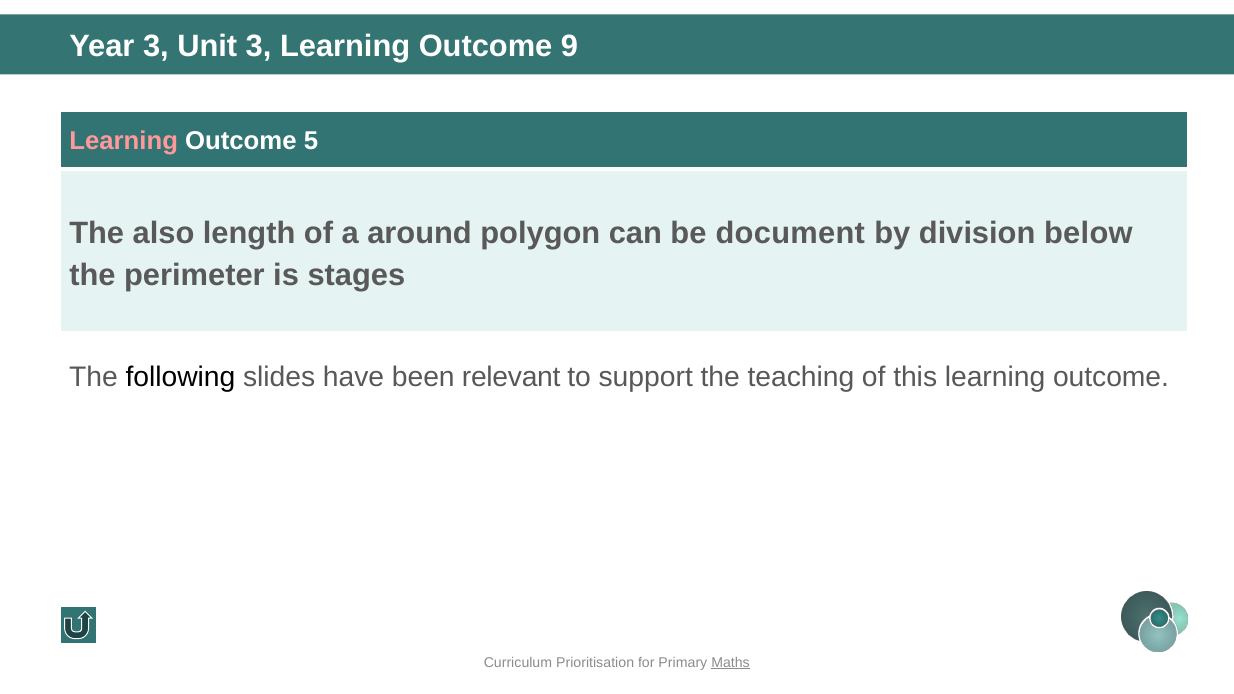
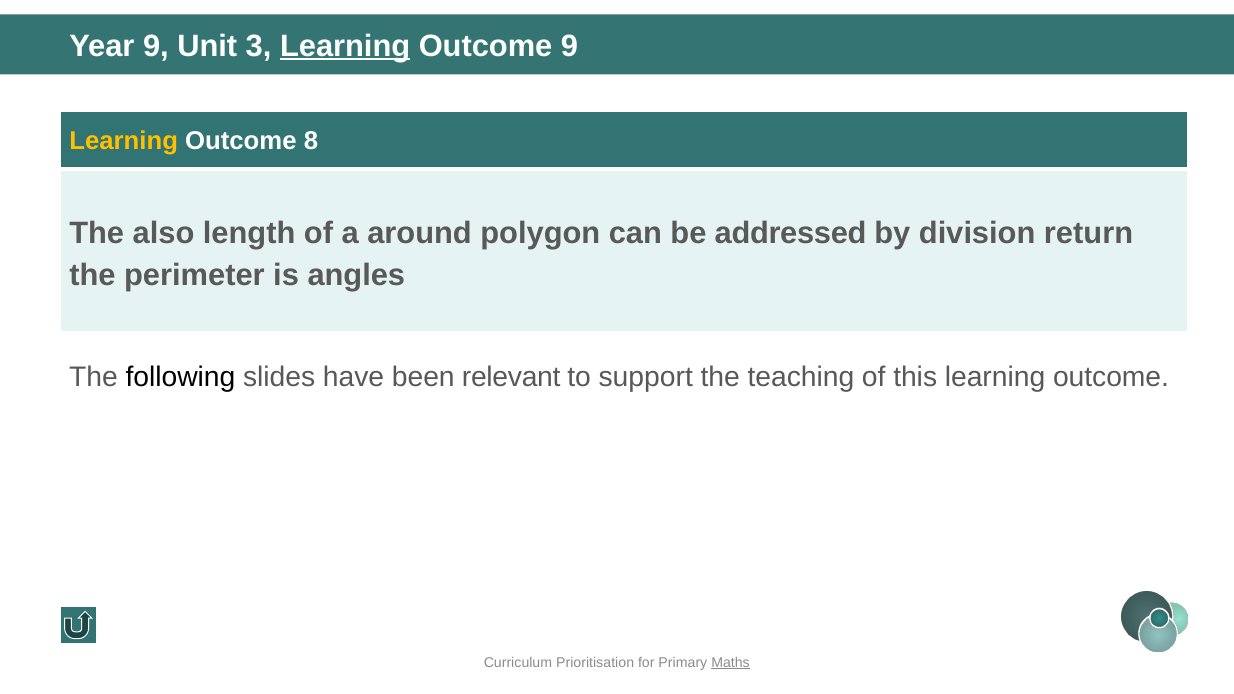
Year 3: 3 -> 9 (156, 46)
Learning underline: none -> present (345, 46)
Learning colour: pink -> yellow (124, 141)
5: 5 -> 8 (311, 141)
document: document -> addressed (791, 234)
below: below -> return (1089, 234)
stages: stages -> angles (356, 275)
